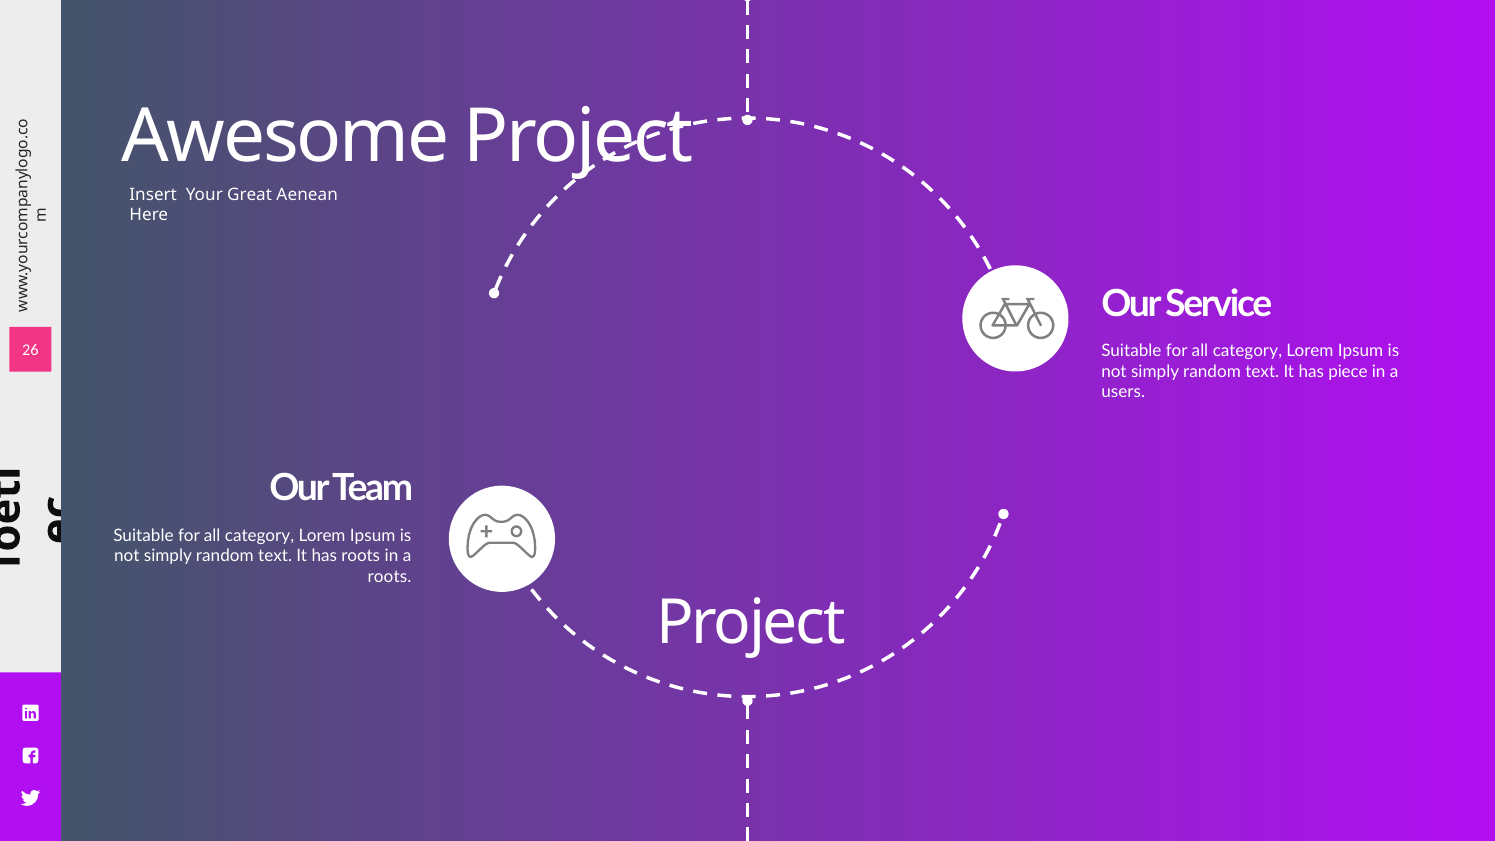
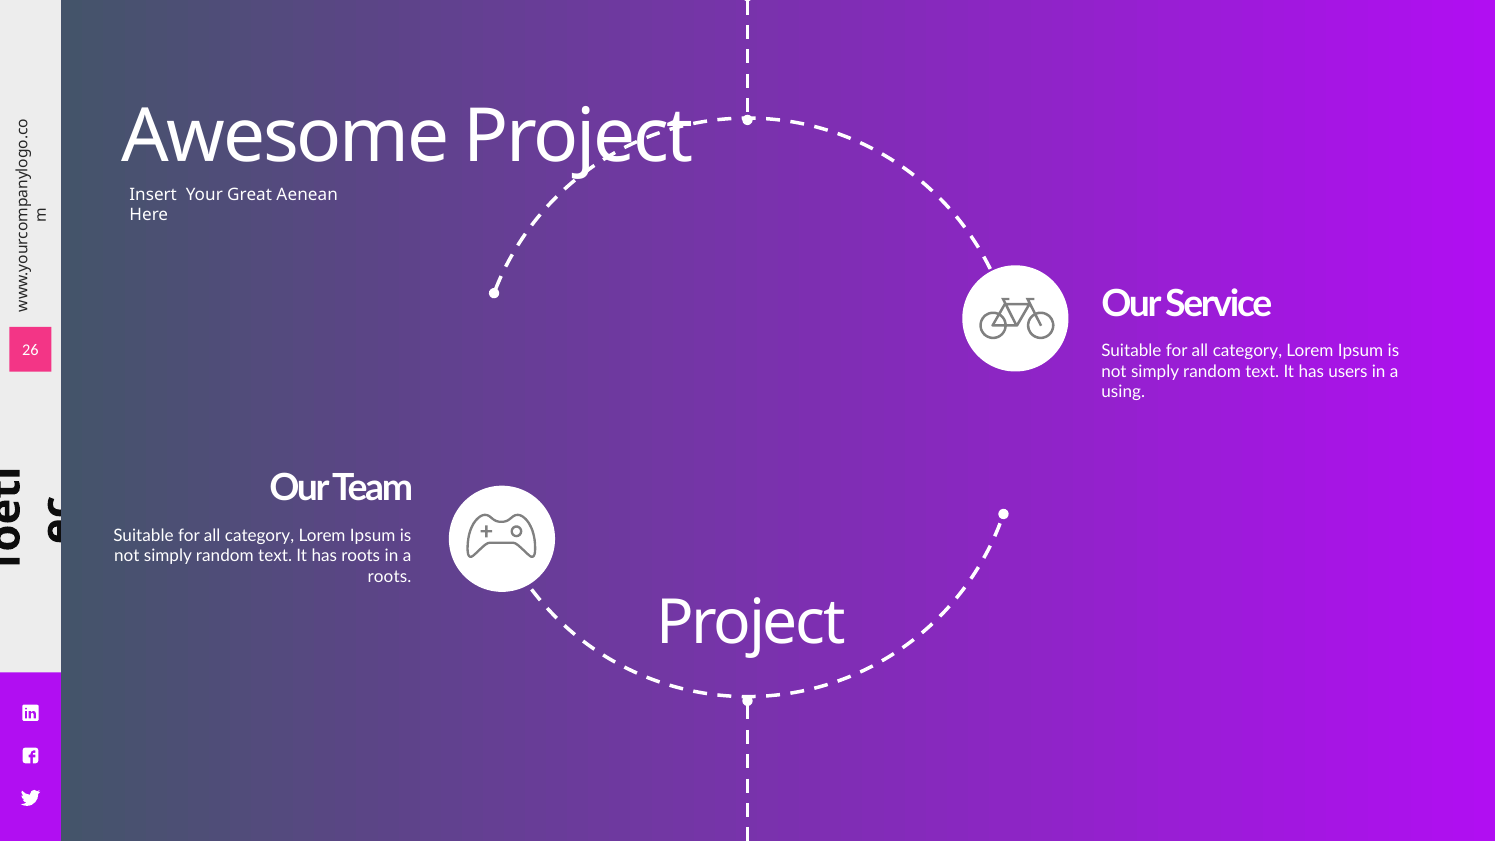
piece: piece -> users (1348, 371)
users: users -> using (1123, 392)
